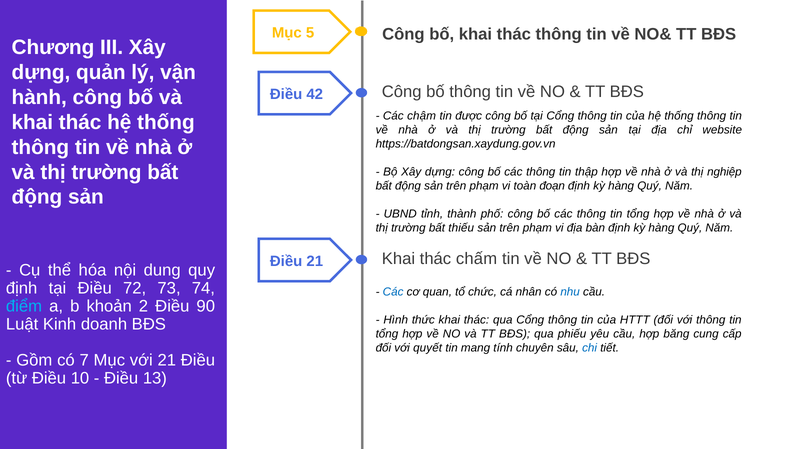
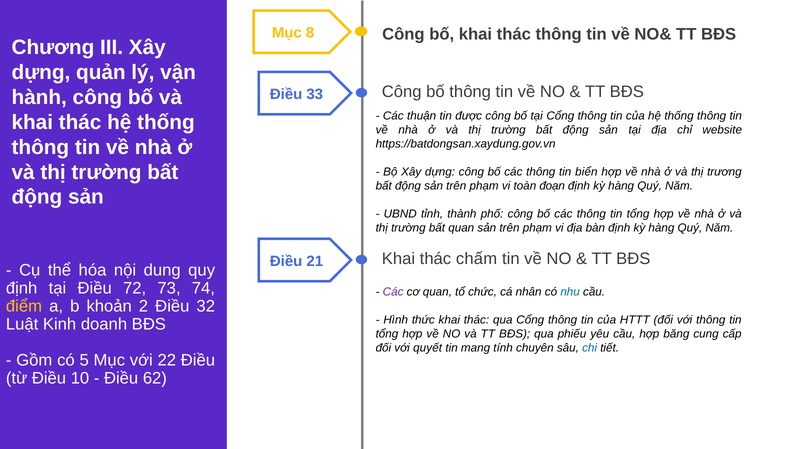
5: 5 -> 8 (310, 33)
42: 42 -> 33 (315, 94)
chậm: chậm -> thuận (422, 116)
thập: thập -> biển (586, 172)
nghiệp: nghiệp -> trương (724, 172)
bất thiếu: thiếu -> quan (461, 228)
Các colour: blue -> purple (393, 292)
điểm colour: light blue -> yellow (24, 306)
90: 90 -> 32 (206, 306)
7: 7 -> 5 (84, 360)
với 21: 21 -> 22 (167, 360)
13: 13 -> 62 (155, 378)
